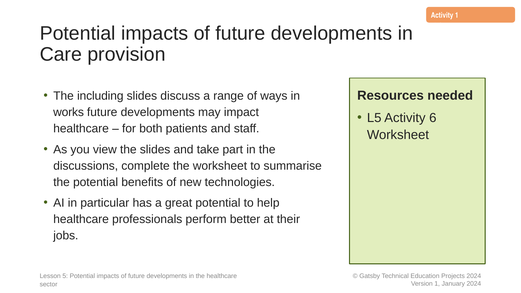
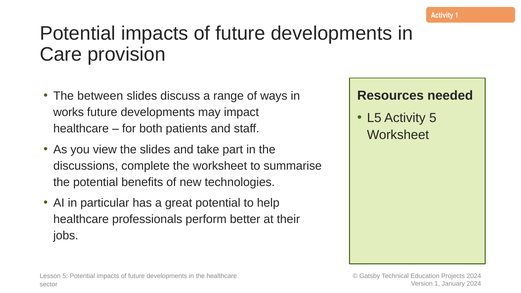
including: including -> between (100, 96)
Activity 6: 6 -> 5 (433, 118)
